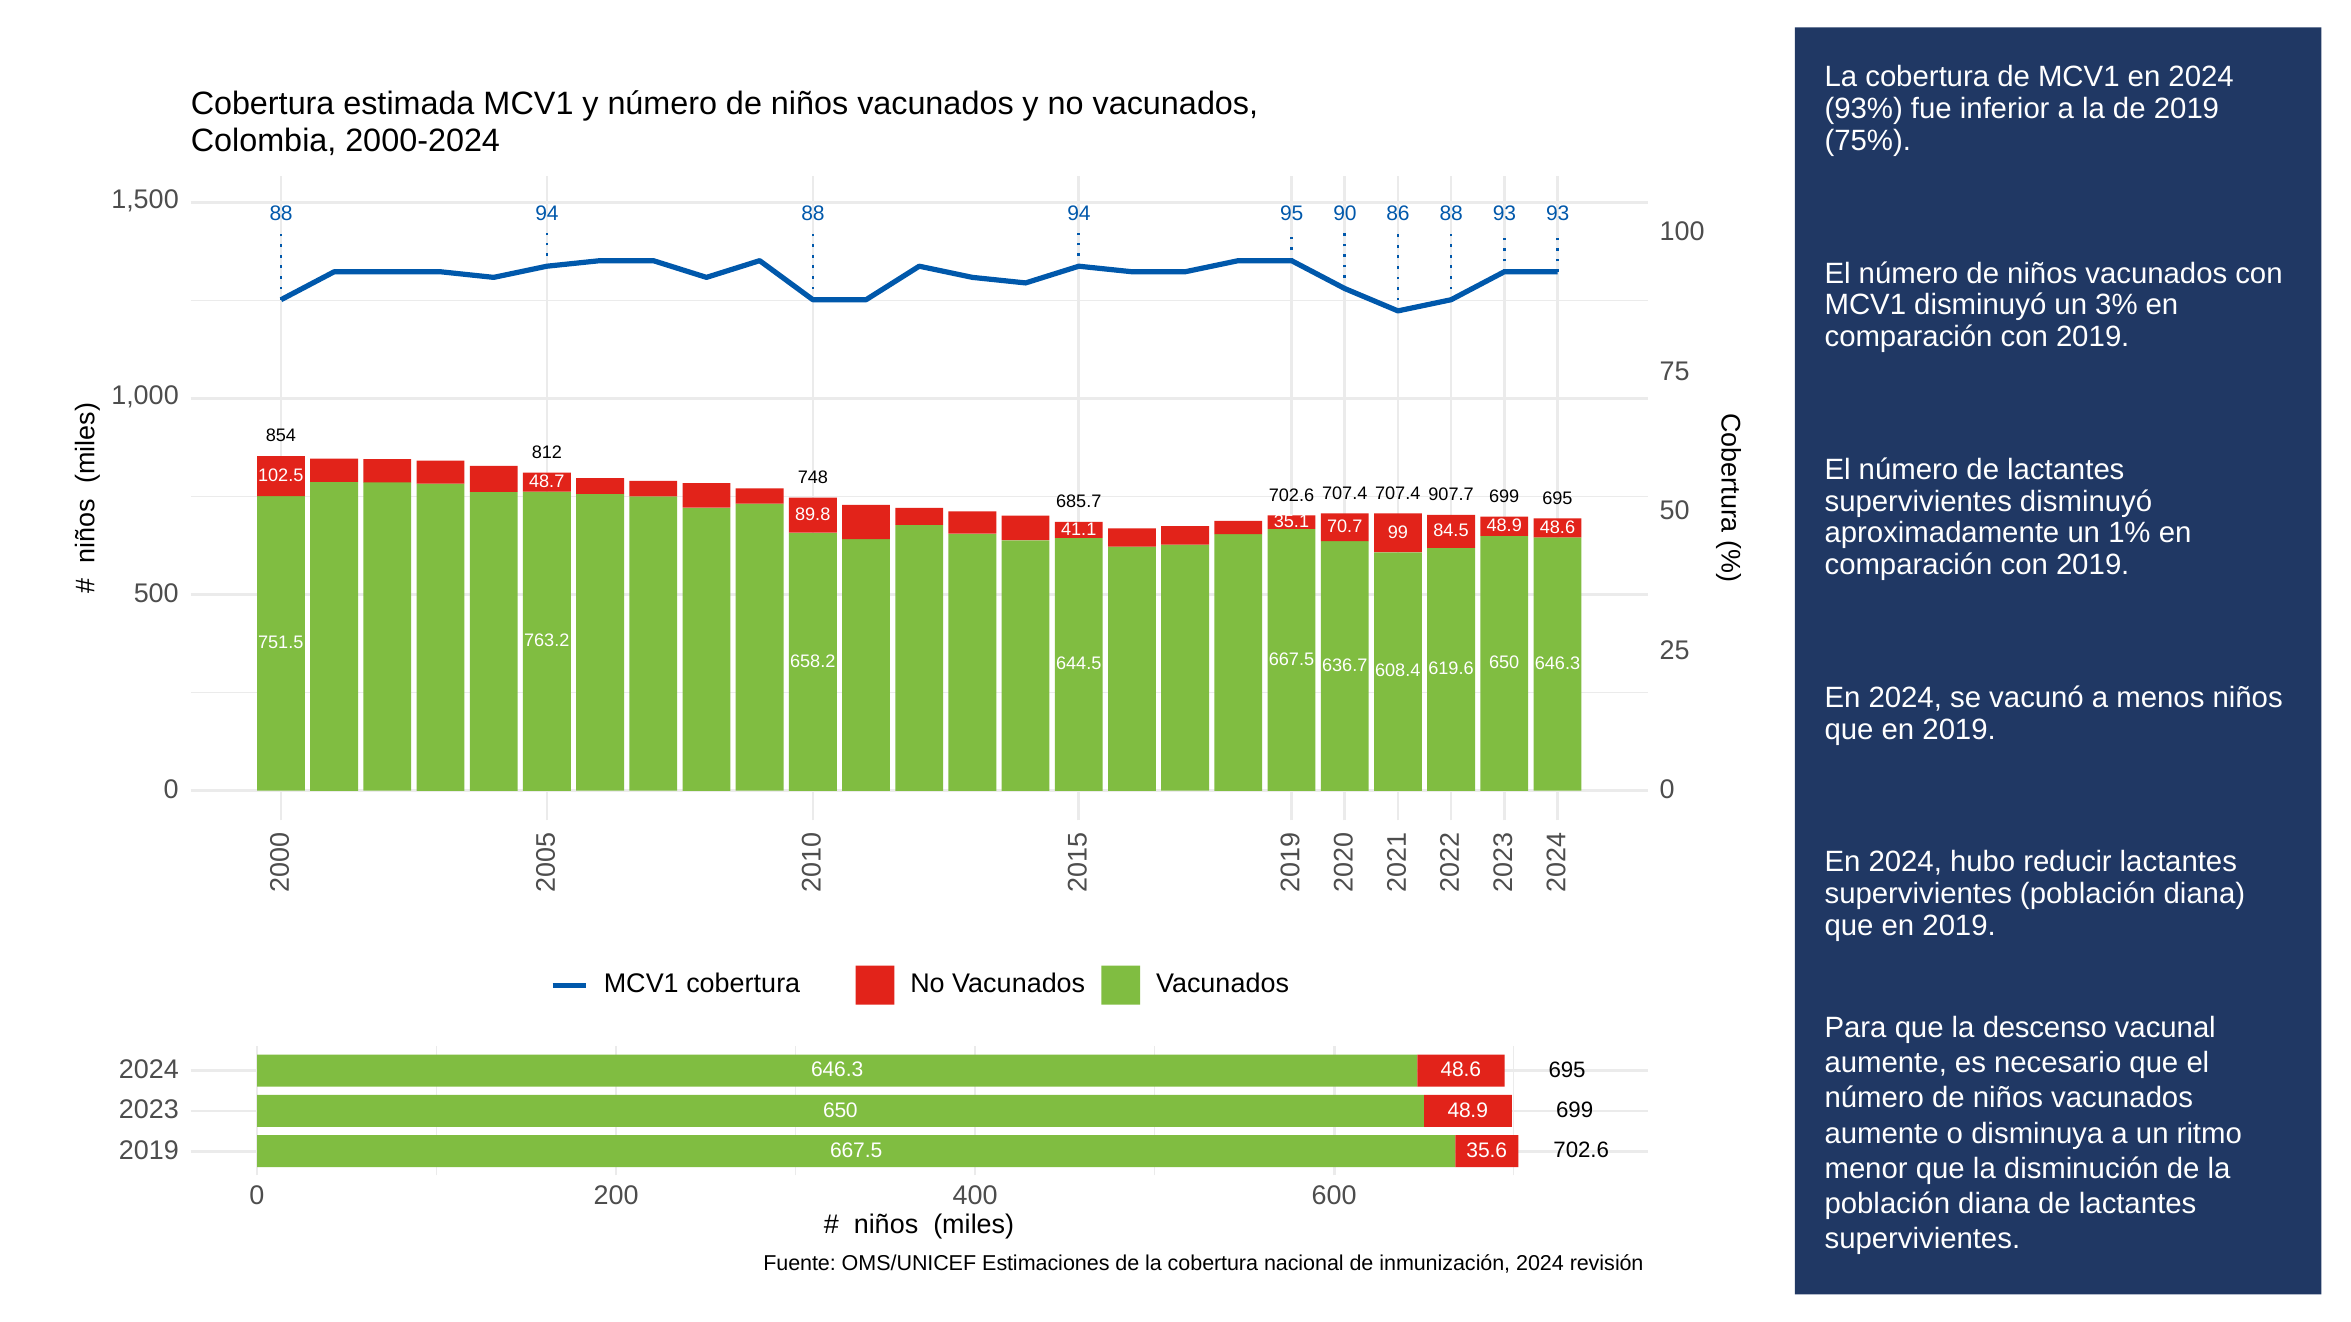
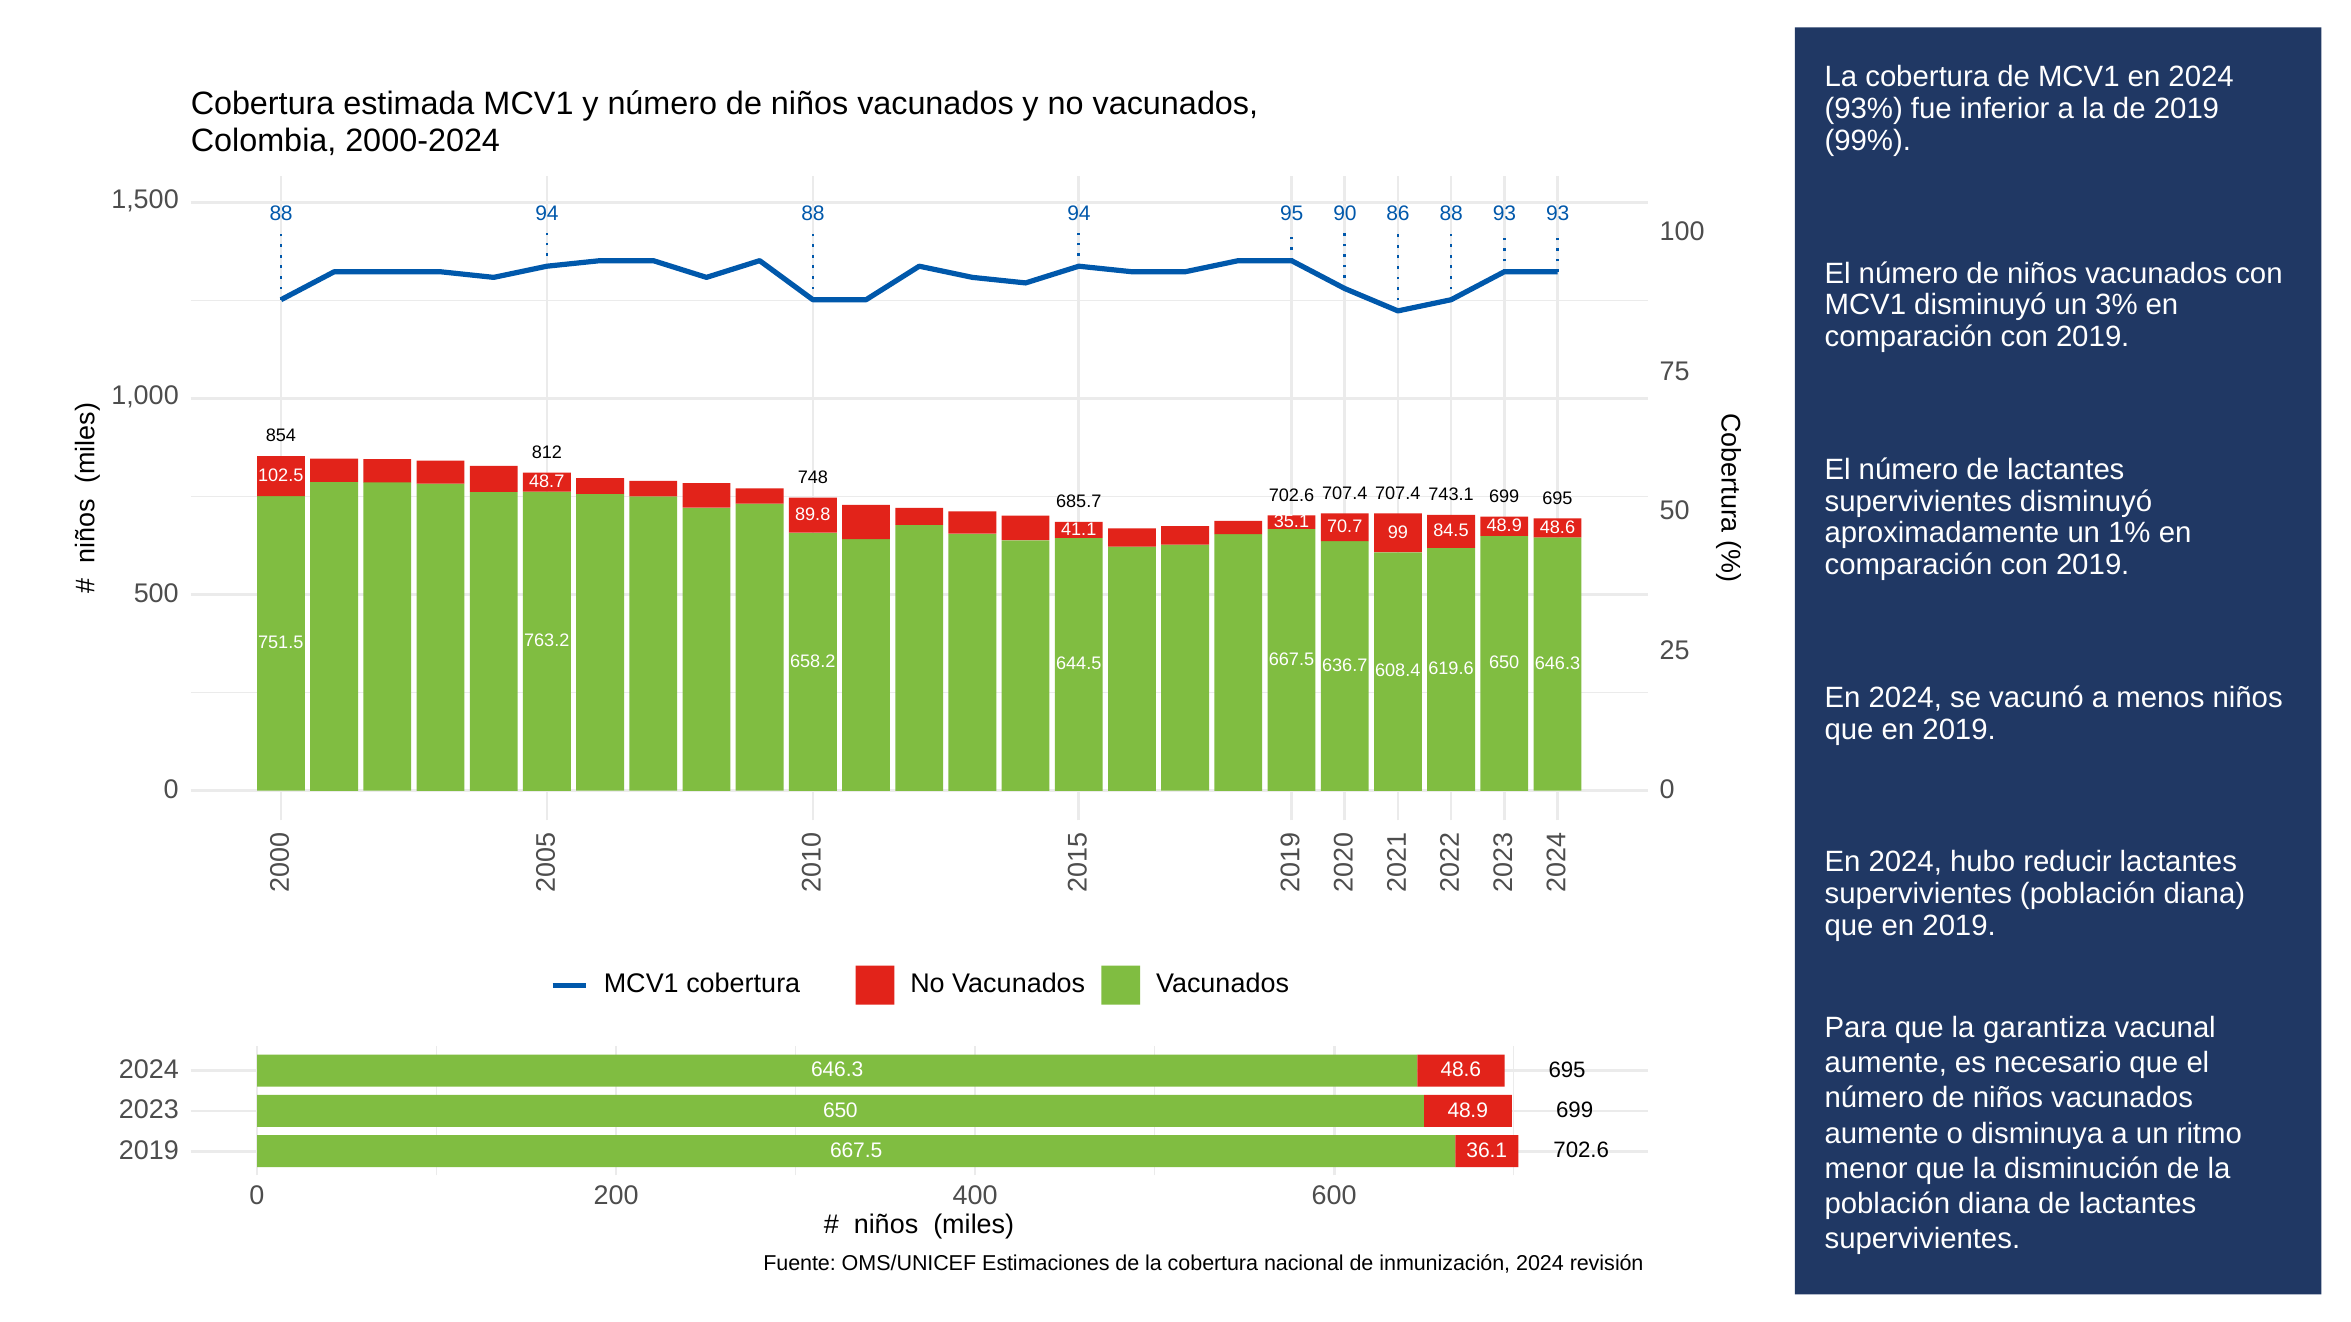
75%: 75% -> 99% (1868, 141)
907.7: 907.7 -> 743.1 (1451, 495)
descenso: descenso -> garantiza (2045, 1028)
35.6: 35.6 -> 36.1 (1487, 1151)
